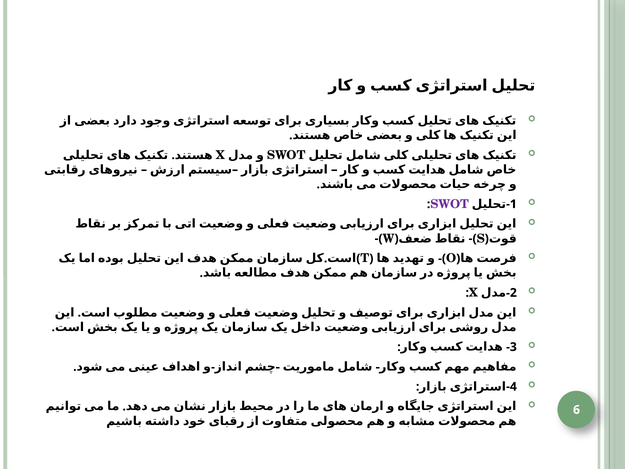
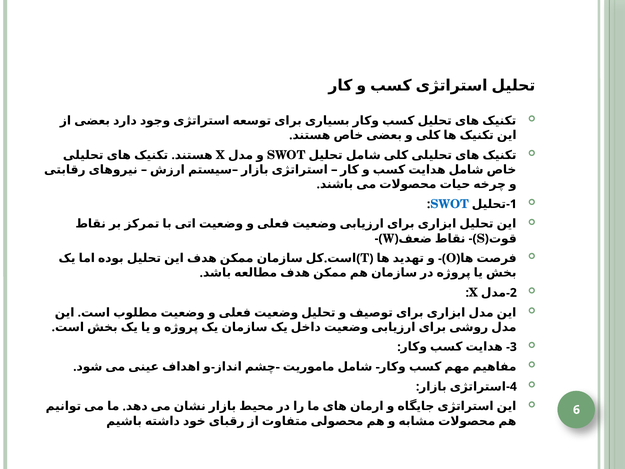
SWOT colour: purple -> blue (450, 204)
